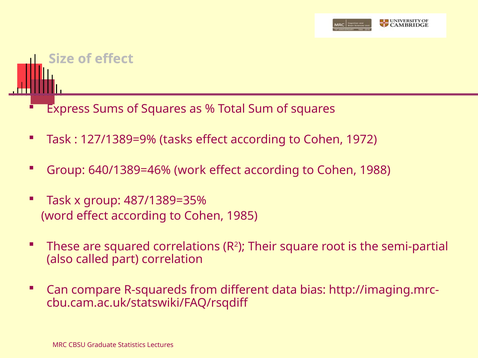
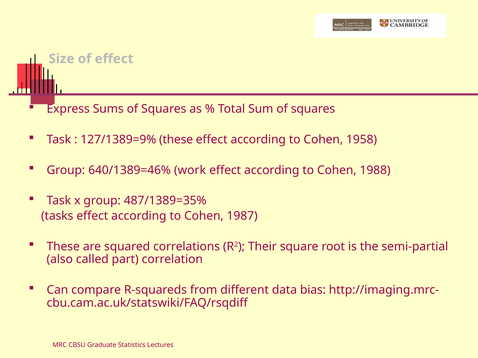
127/1389=9% tasks: tasks -> these (176, 140)
1972: 1972 -> 1958 (362, 140)
word: word -> tasks (57, 216)
1985: 1985 -> 1987 (242, 216)
